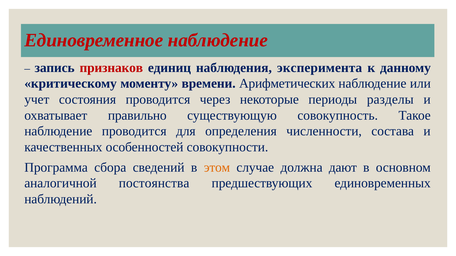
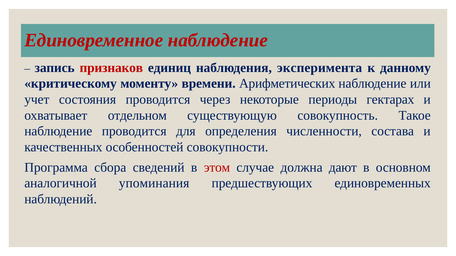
разделы: разделы -> гектарах (390, 100)
правильно: правильно -> отдельном (137, 116)
этом colour: orange -> red (217, 168)
постоянства: постоянства -> упоминания (154, 184)
